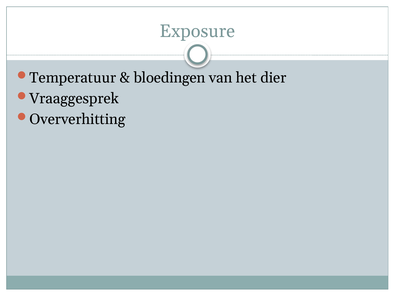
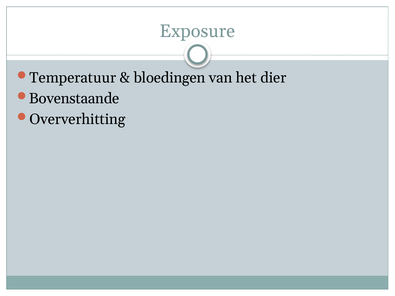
Vraaggesprek: Vraaggesprek -> Bovenstaande (74, 99)
